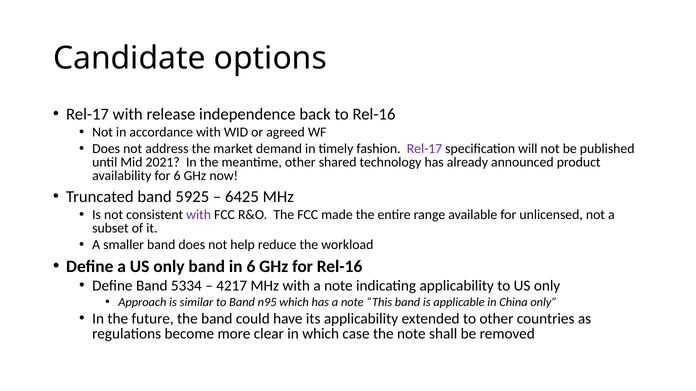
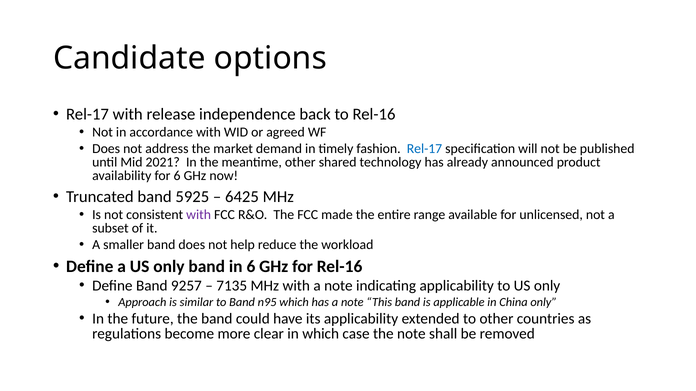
Rel-17 colour: purple -> blue (425, 149)
5334: 5334 -> 9257 (186, 286)
4217: 4217 -> 7135 (232, 286)
